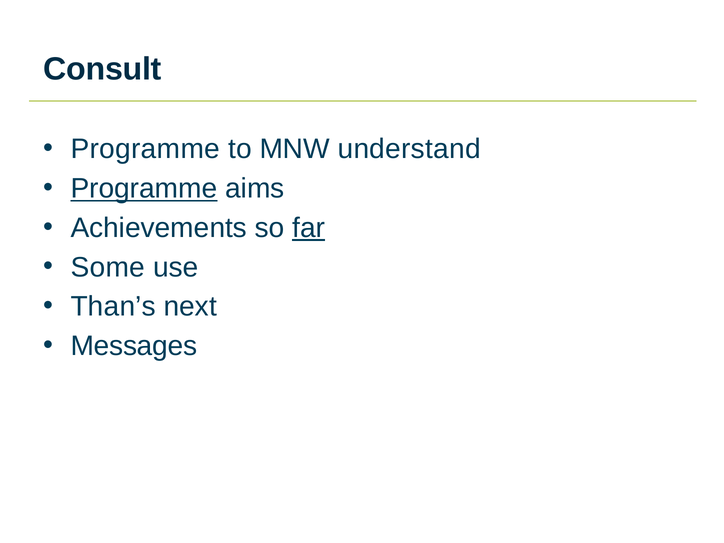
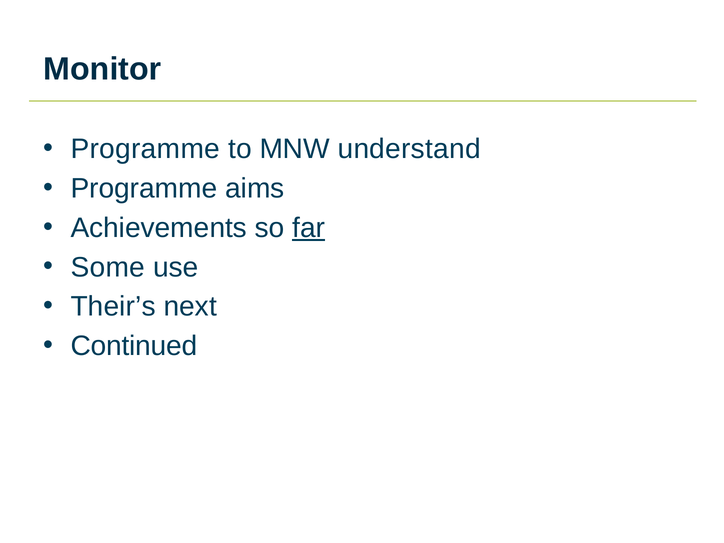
Consult: Consult -> Monitor (102, 69)
Programme underline: present -> none (144, 188)
Than’s: Than’s -> Their’s (113, 307)
Messages: Messages -> Continued (134, 346)
